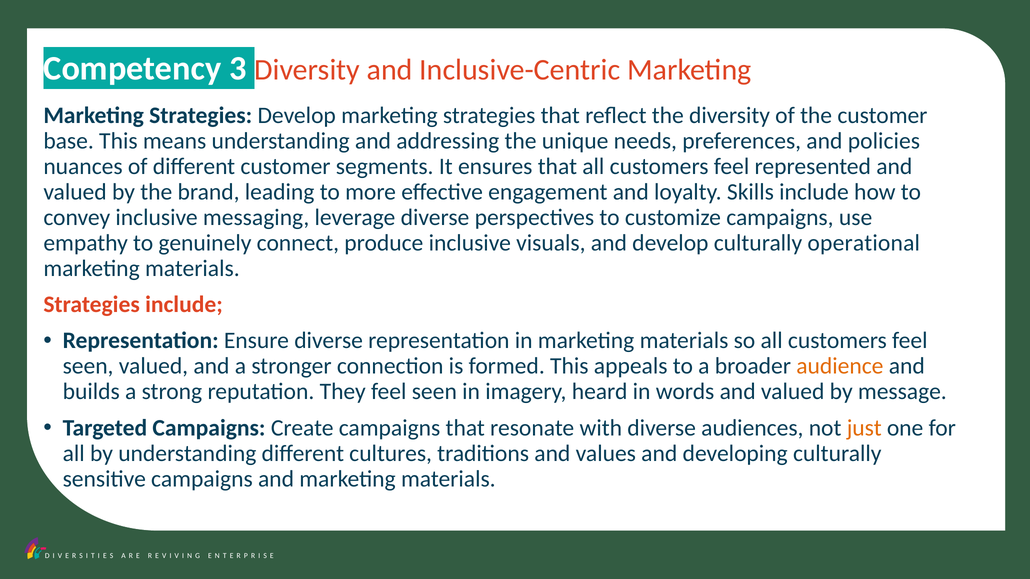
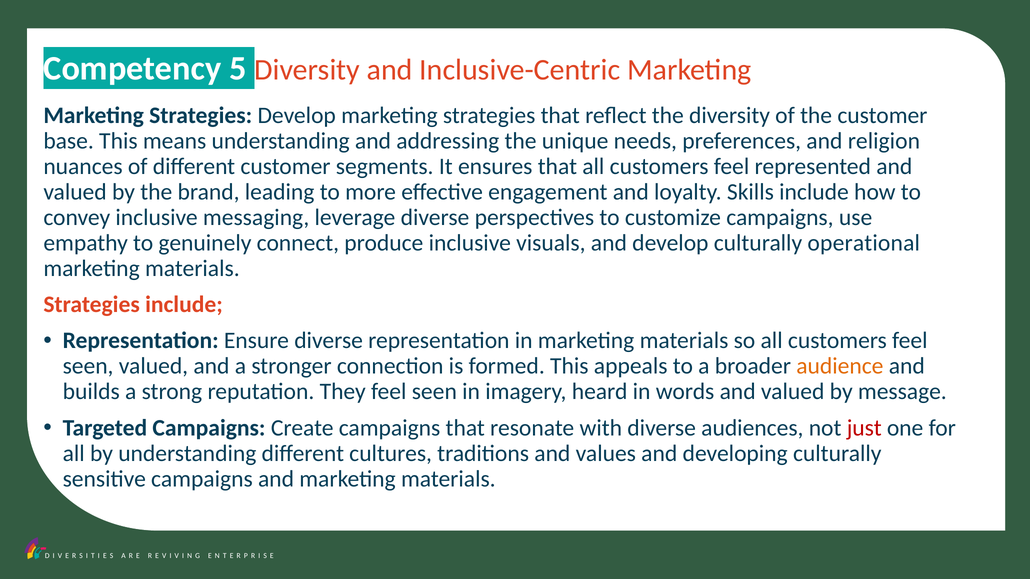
3: 3 -> 5 (238, 69)
policies: policies -> religion (884, 141)
just colour: orange -> red (864, 428)
